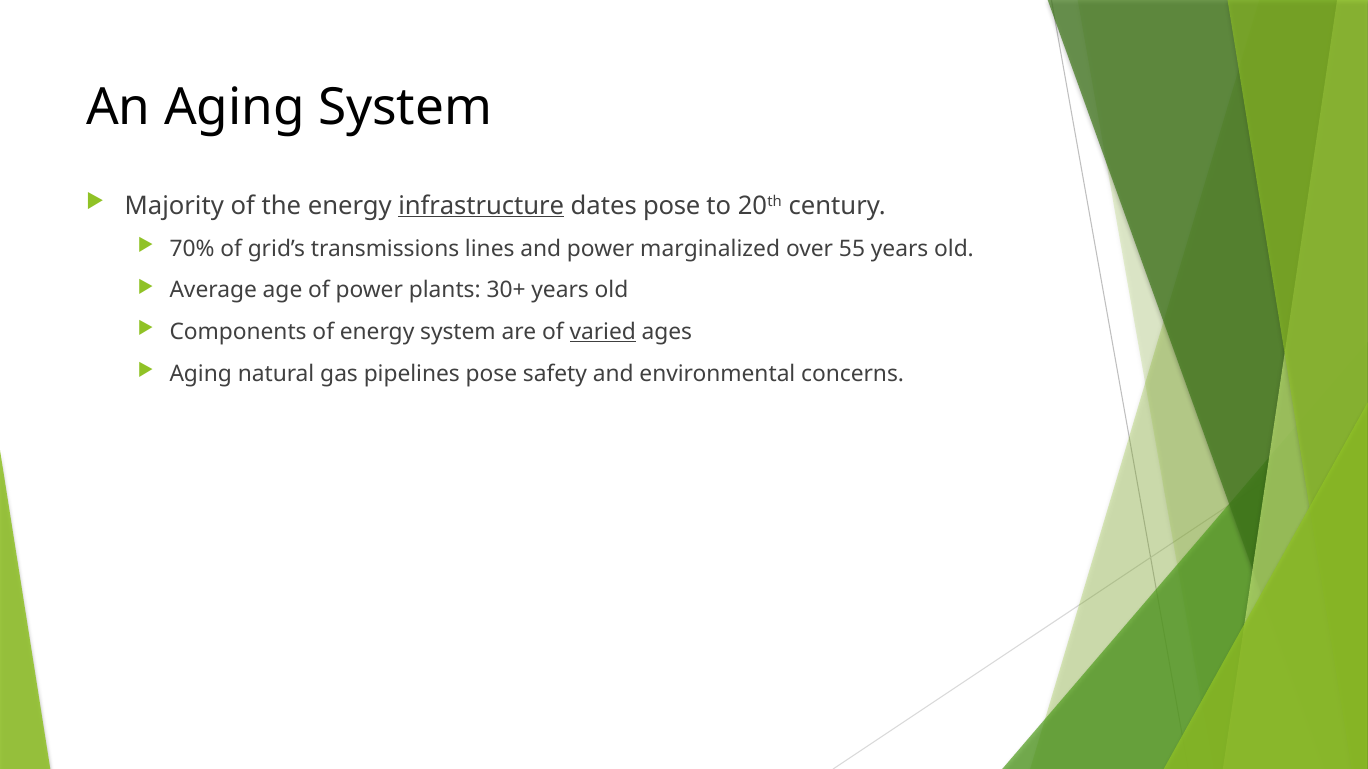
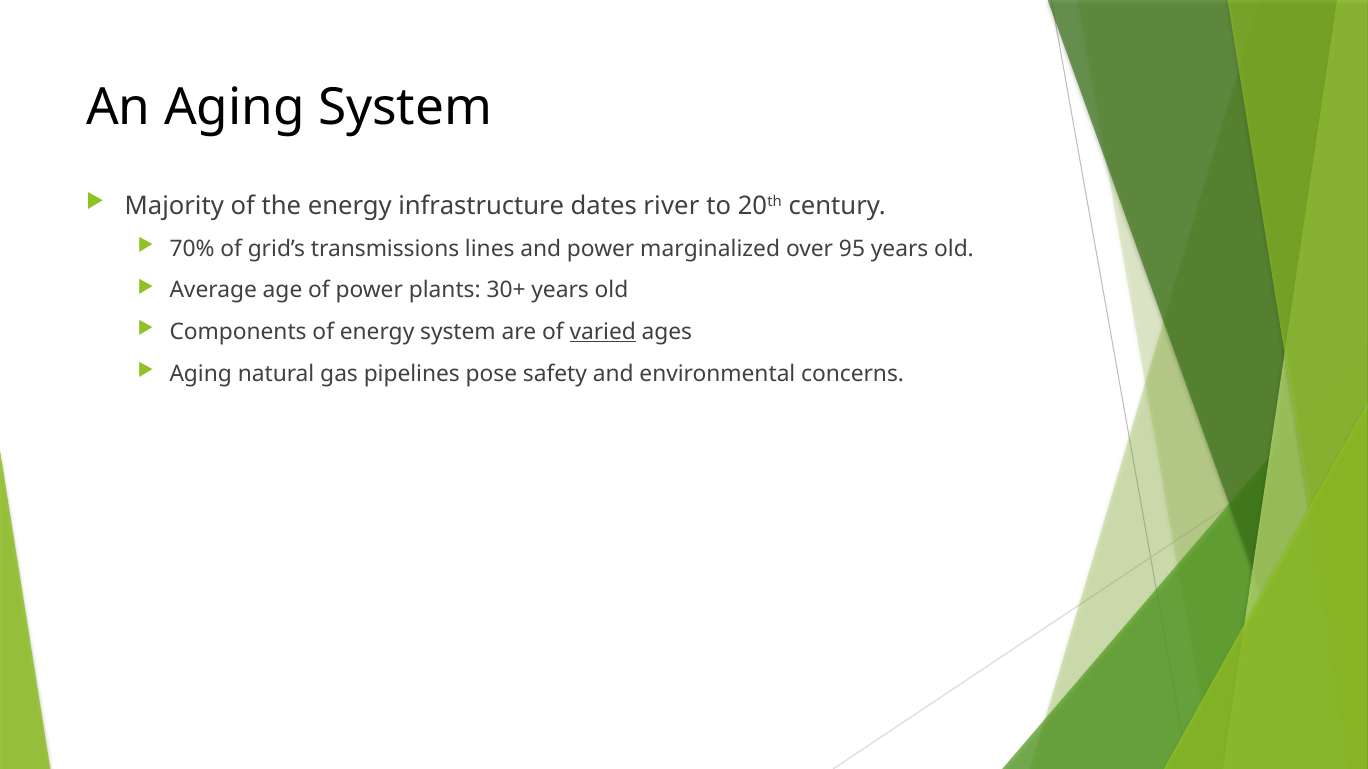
infrastructure underline: present -> none (481, 206)
dates pose: pose -> river (671, 206)
55: 55 -> 95 (852, 249)
